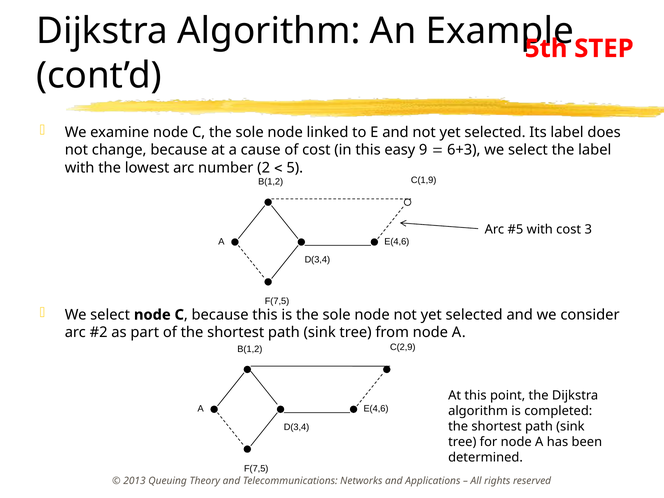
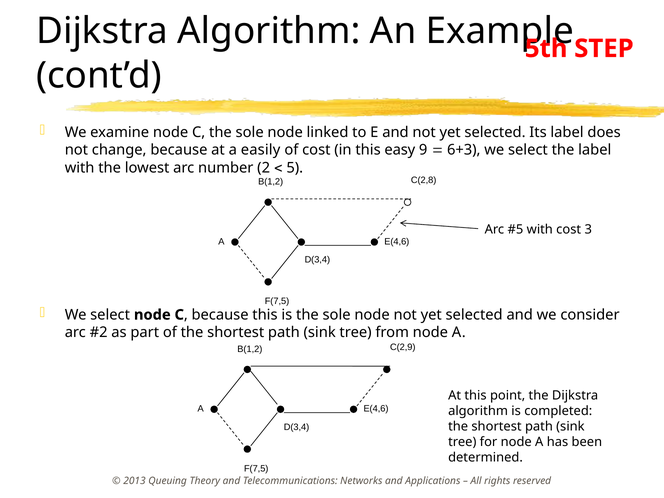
cause: cause -> easily (261, 150)
C(1,9: C(1,9 -> C(2,8 (424, 180)
